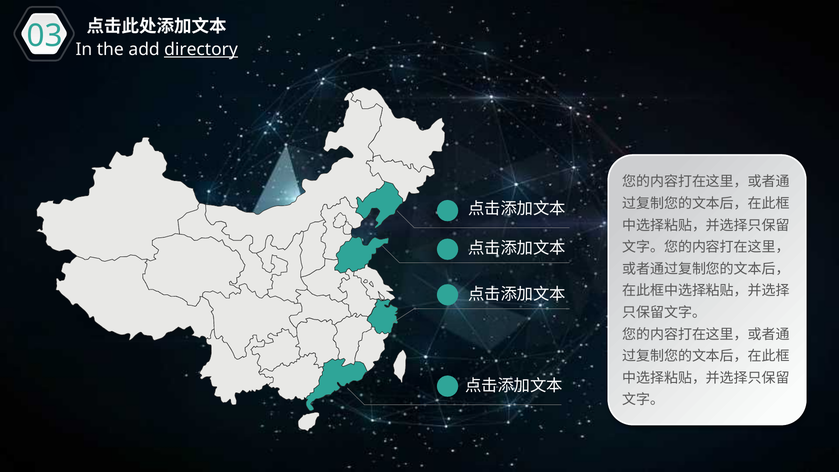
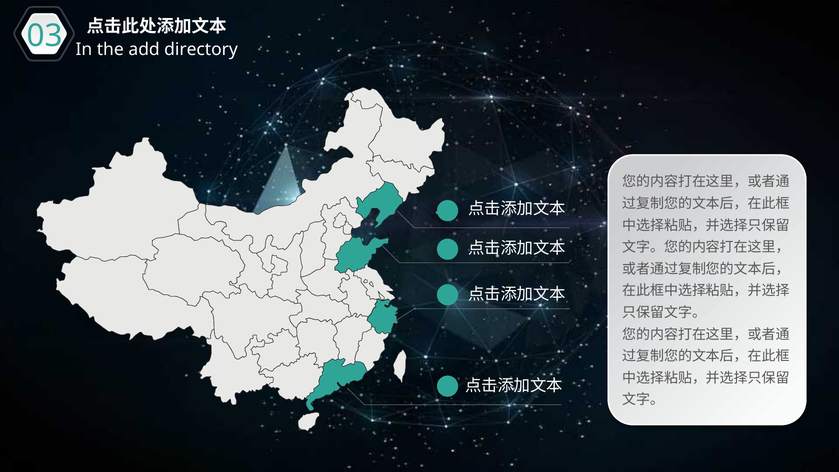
directory underline: present -> none (201, 49)
